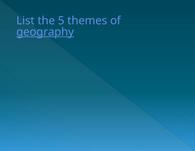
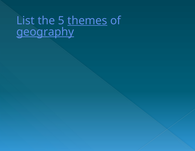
themes underline: none -> present (87, 21)
